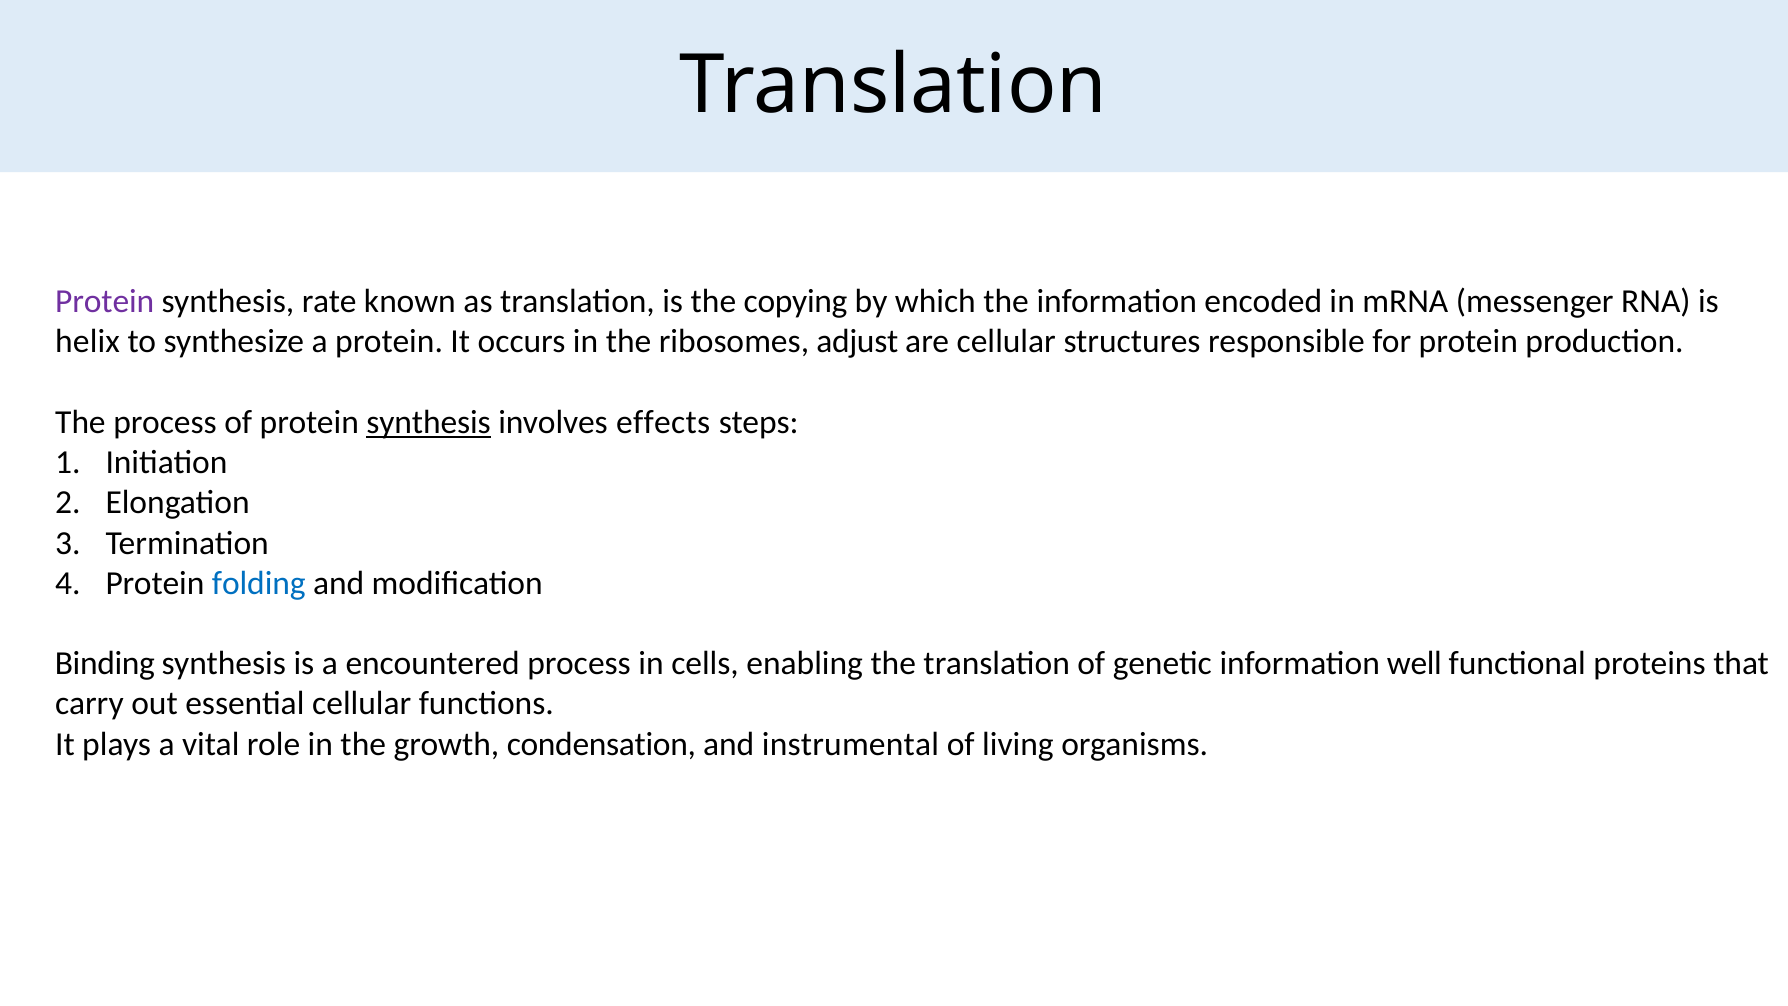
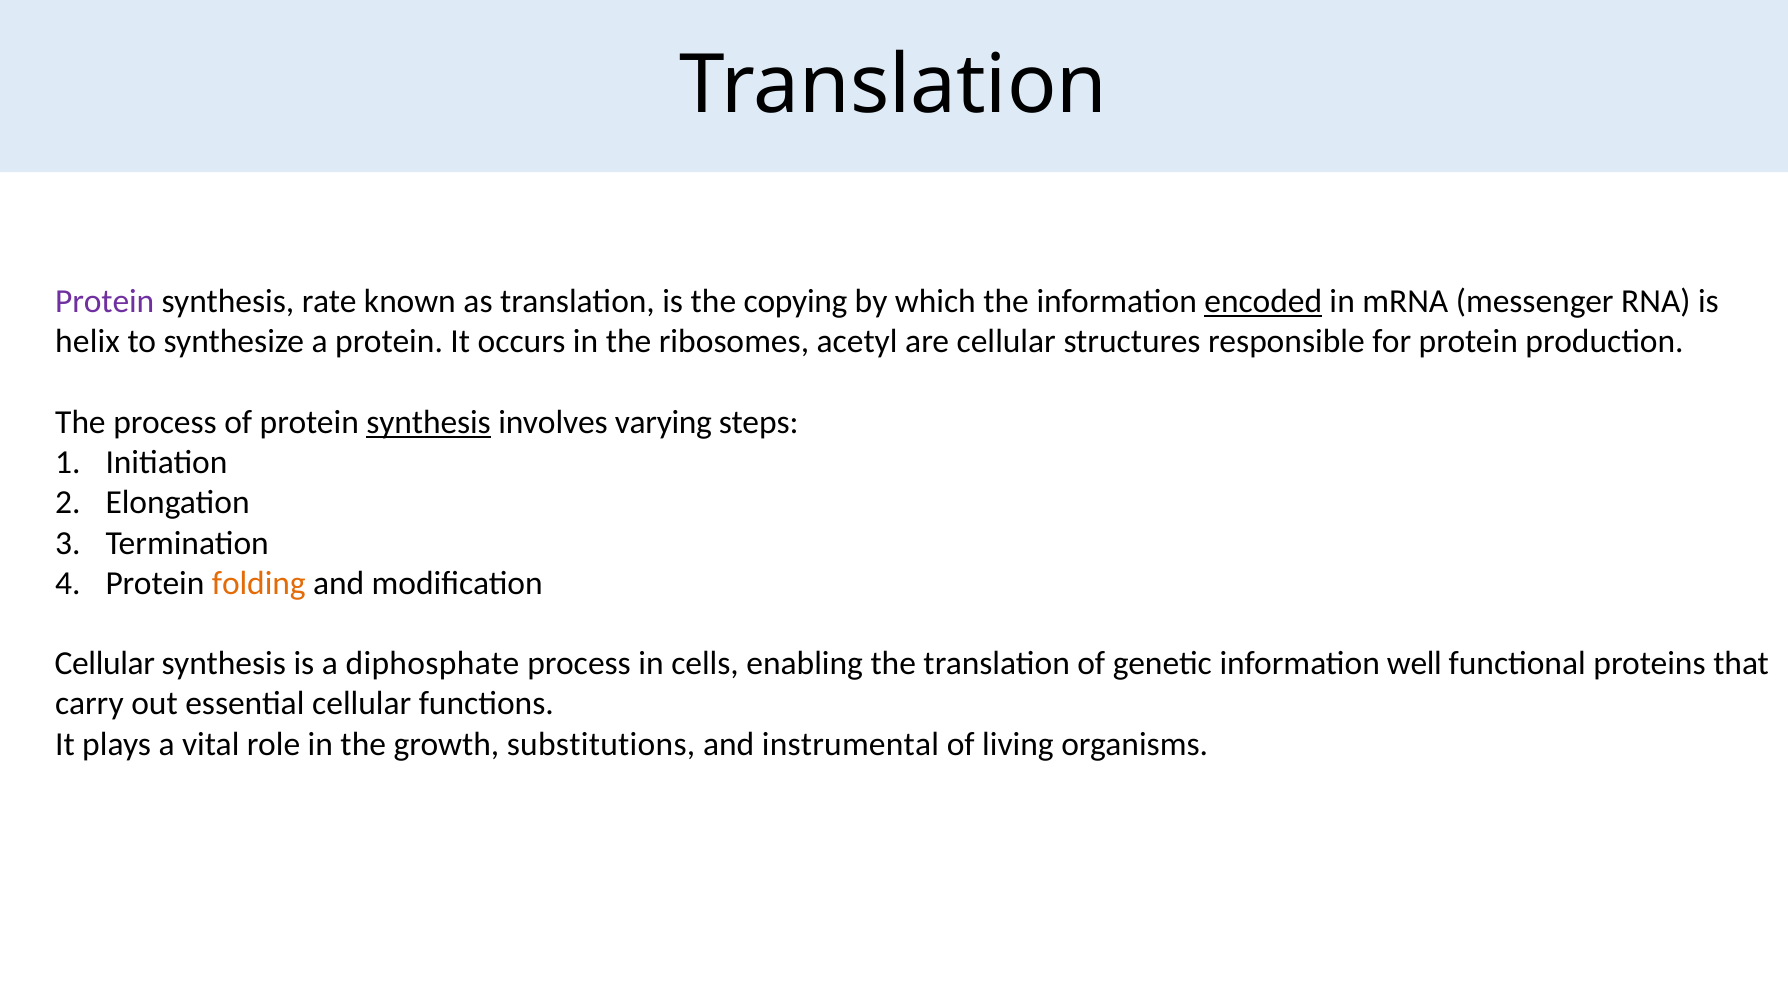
encoded underline: none -> present (1263, 301)
adjust: adjust -> acetyl (857, 342)
effects: effects -> varying (663, 422)
folding colour: blue -> orange (259, 583)
Binding: Binding -> Cellular (105, 663)
encountered: encountered -> diphosphate (432, 663)
condensation: condensation -> substitutions (601, 744)
